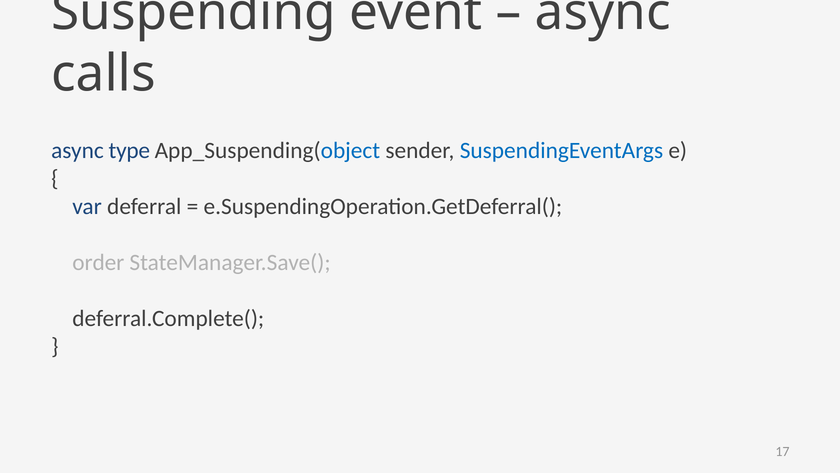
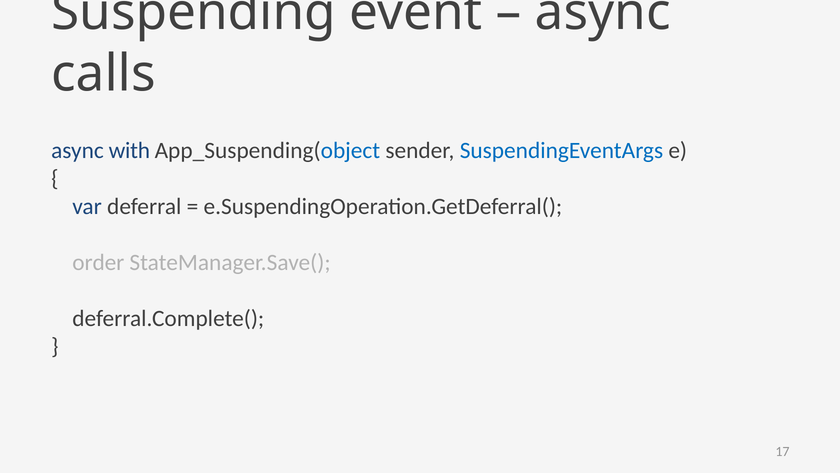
type: type -> with (129, 150)
